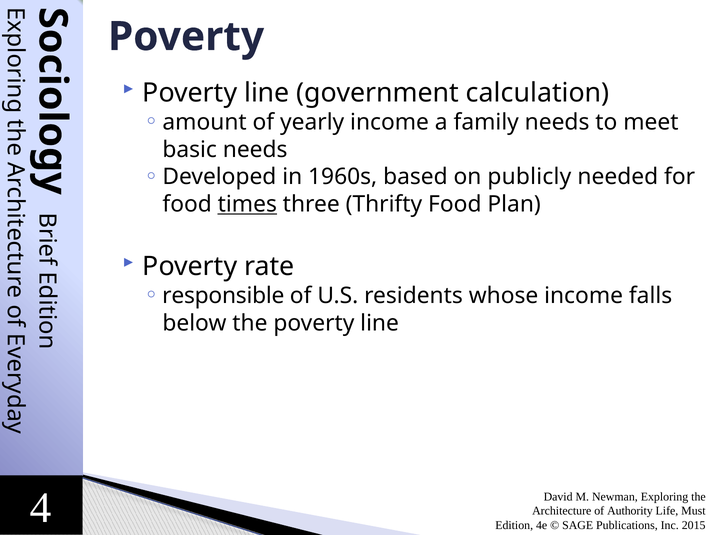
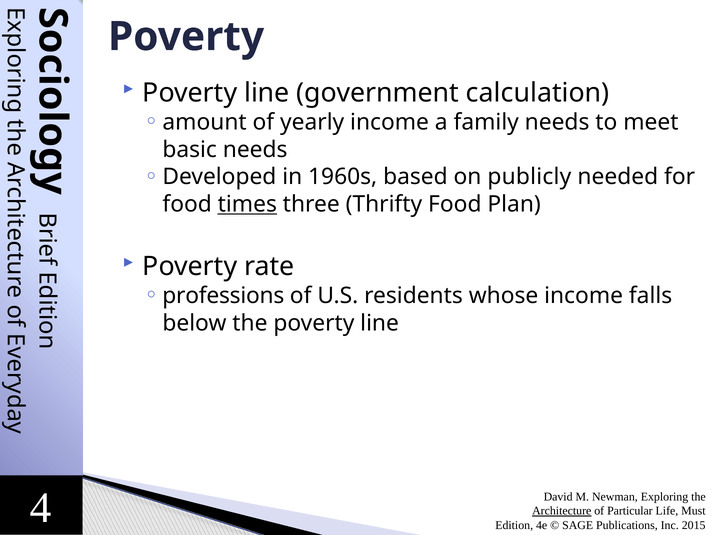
responsible: responsible -> professions (223, 296)
Architecture underline: none -> present (562, 511)
Authority: Authority -> Particular (630, 511)
